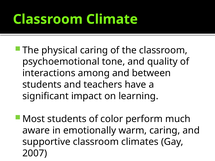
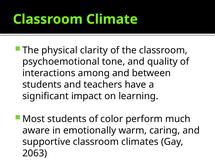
physical caring: caring -> clarity (94, 50)
2007: 2007 -> 2063 (35, 154)
